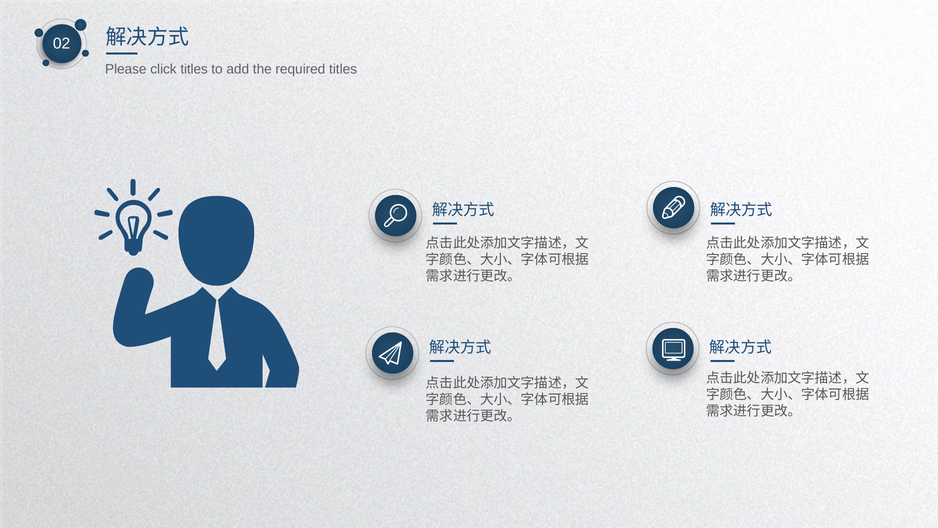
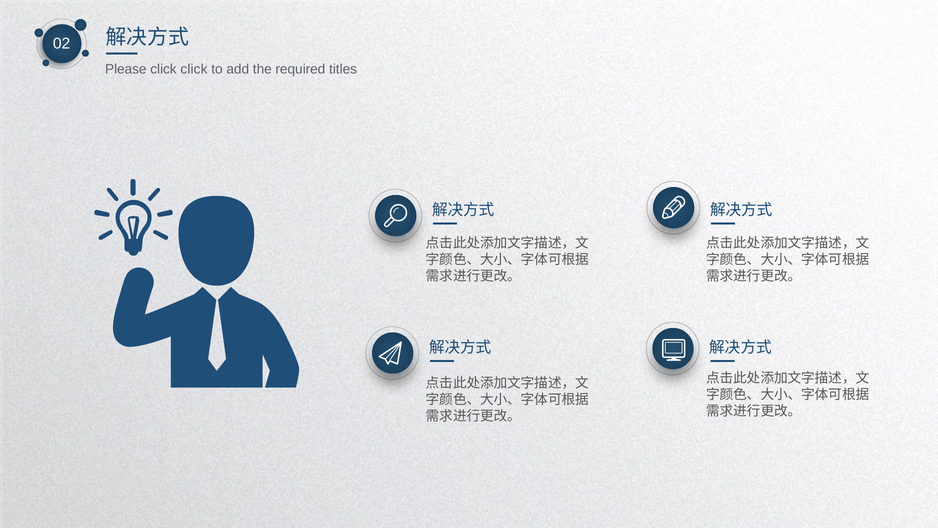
click titles: titles -> click (194, 69)
